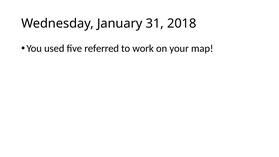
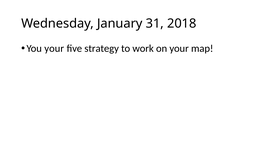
You used: used -> your (54, 48)
referred: referred -> strategy (102, 48)
